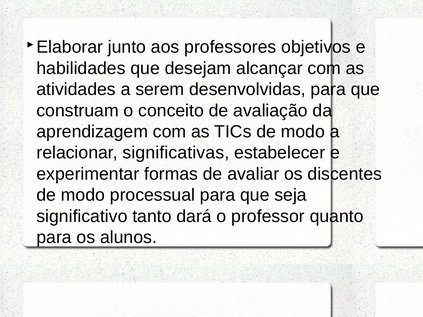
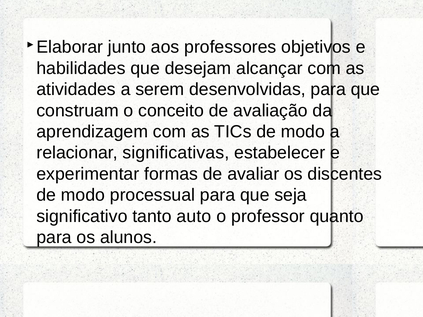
dará: dará -> auto (194, 216)
